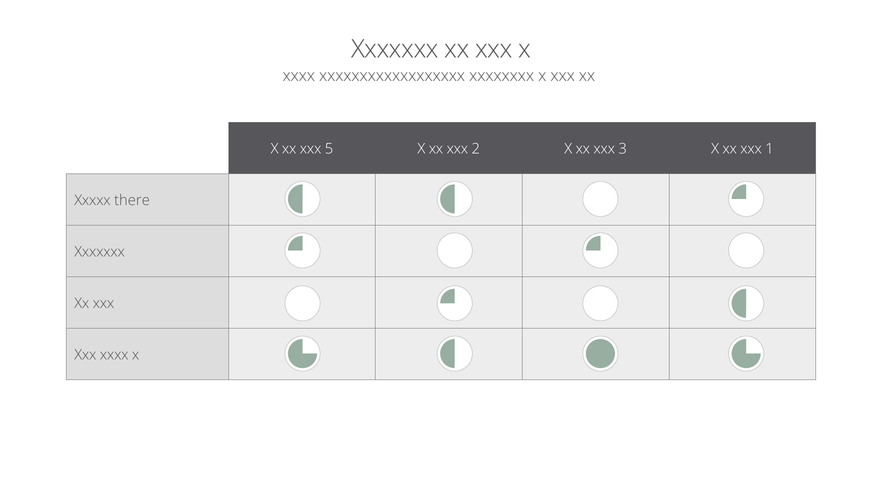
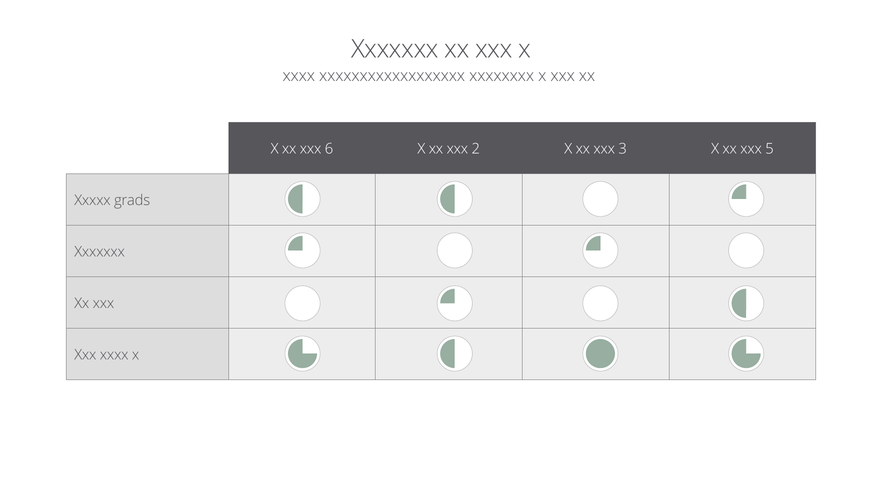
5: 5 -> 6 (329, 149)
1: 1 -> 5 (769, 149)
there: there -> grads (132, 201)
